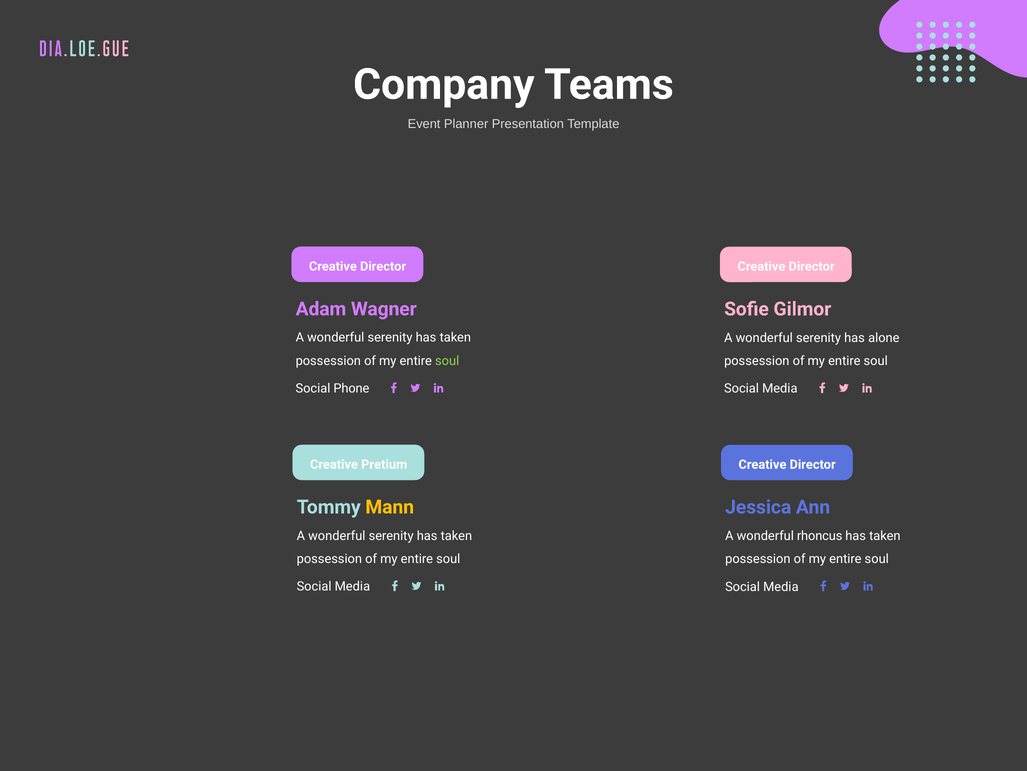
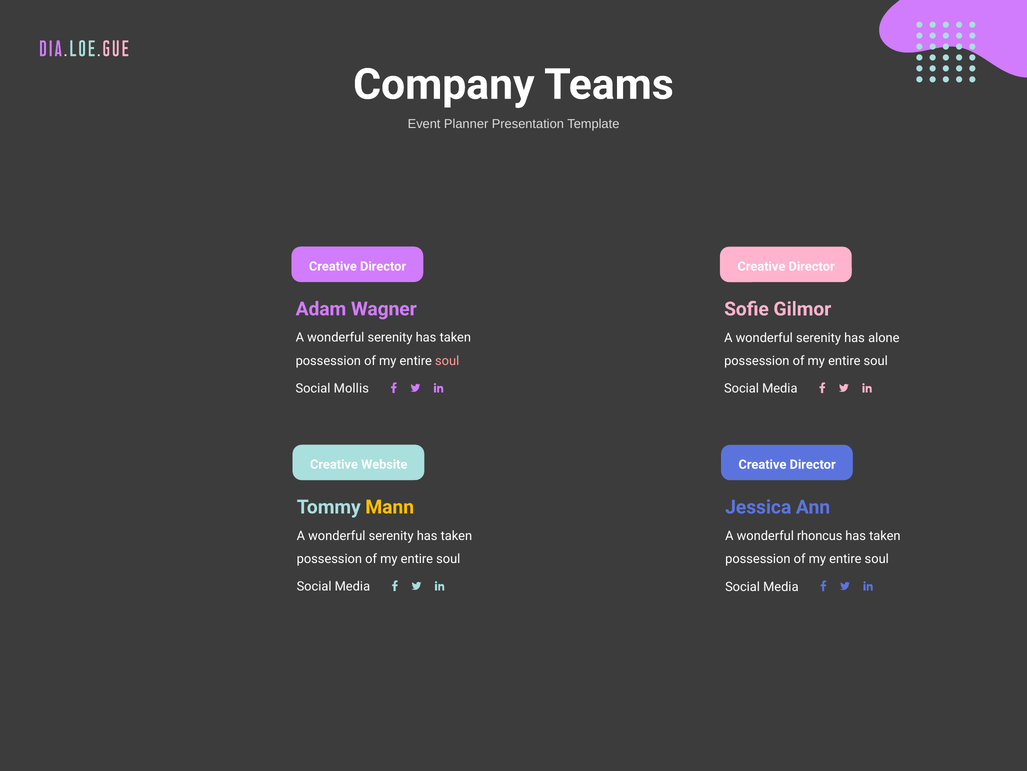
soul colour: light green -> pink (447, 361)
Phone: Phone -> Mollis (351, 388)
Pretium: Pretium -> Website (384, 464)
